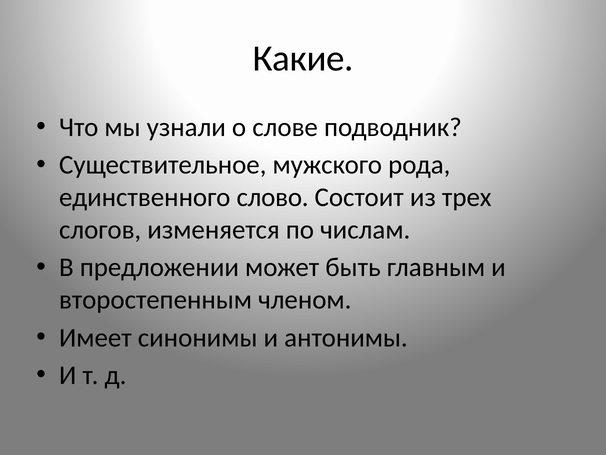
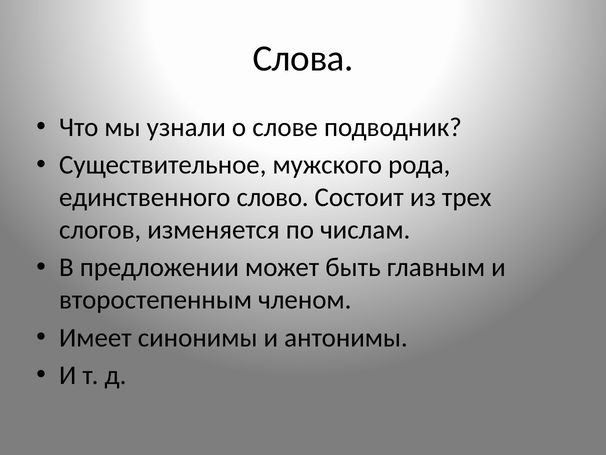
Какие: Какие -> Слова (303, 59)
